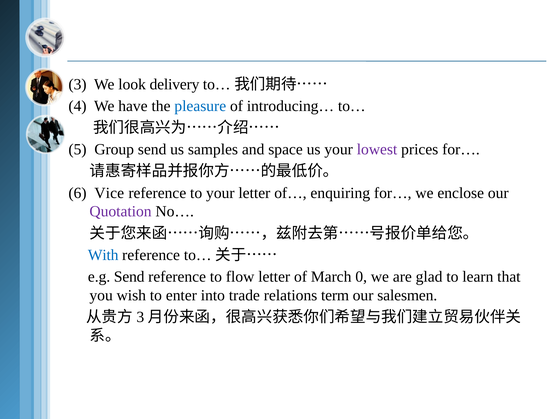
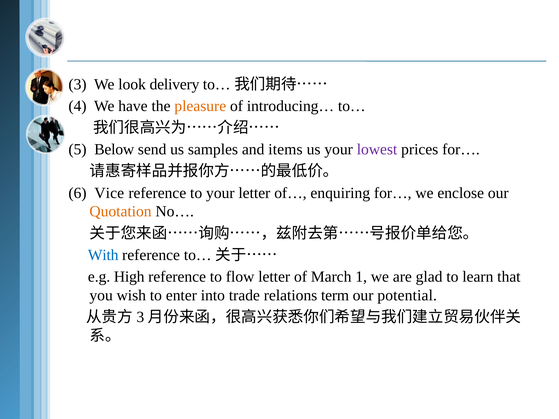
pleasure colour: blue -> orange (200, 106)
Group: Group -> Below (114, 150)
space: space -> items (285, 150)
Quotation colour: purple -> orange (121, 212)
e.g Send: Send -> High (129, 277)
0: 0 -> 1 (361, 277)
salesmen: salesmen -> potential (407, 296)
